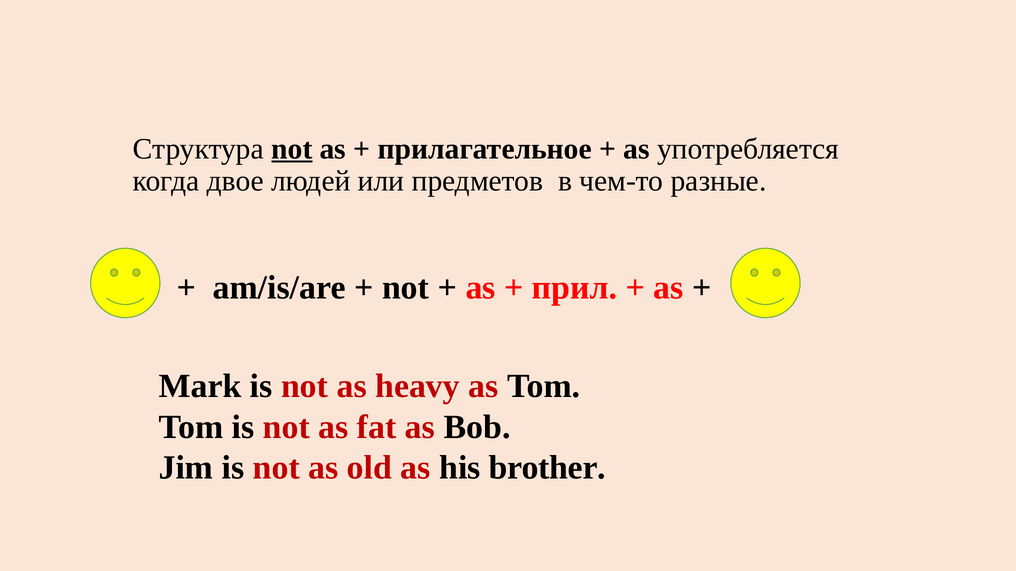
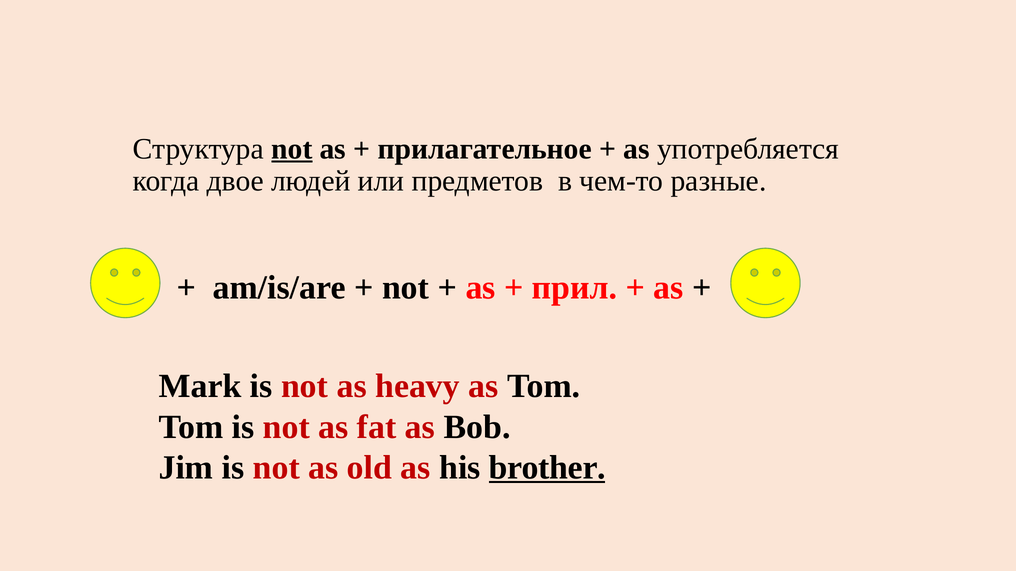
brother underline: none -> present (547, 468)
